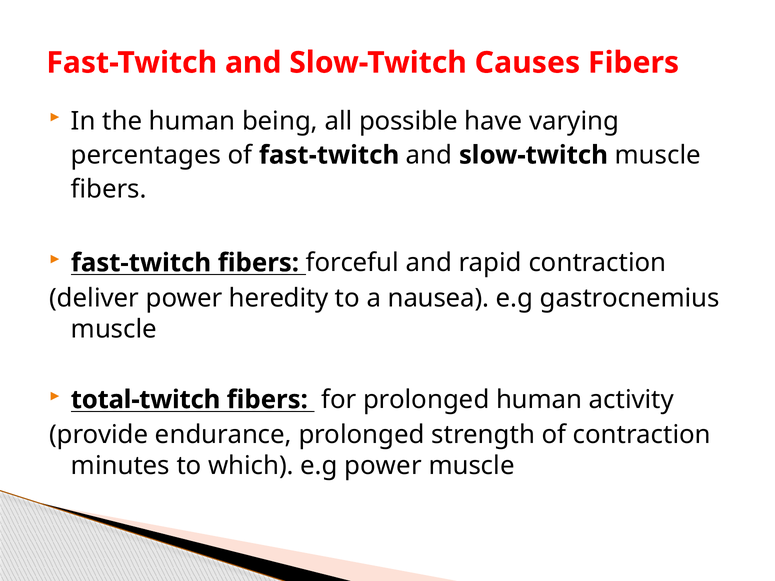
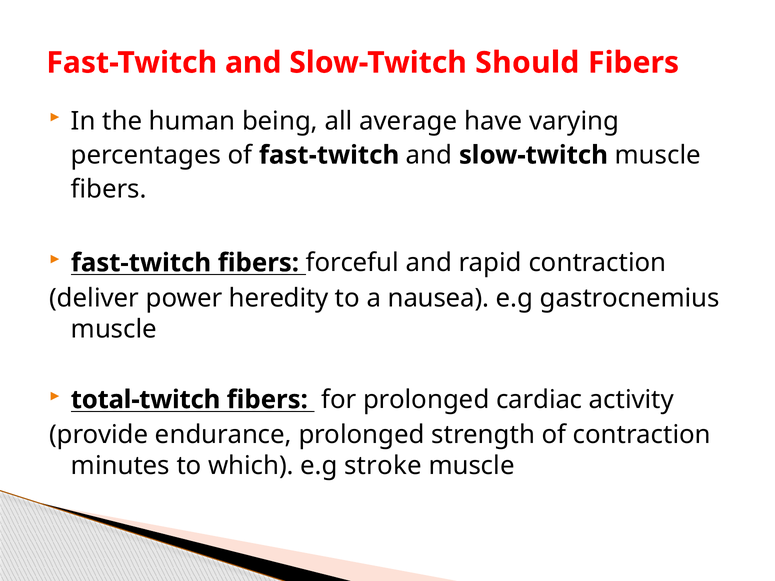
Causes: Causes -> Should (527, 63)
possible: possible -> average (408, 121)
prolonged human: human -> cardiac (539, 400)
e.g power: power -> stroke (383, 466)
